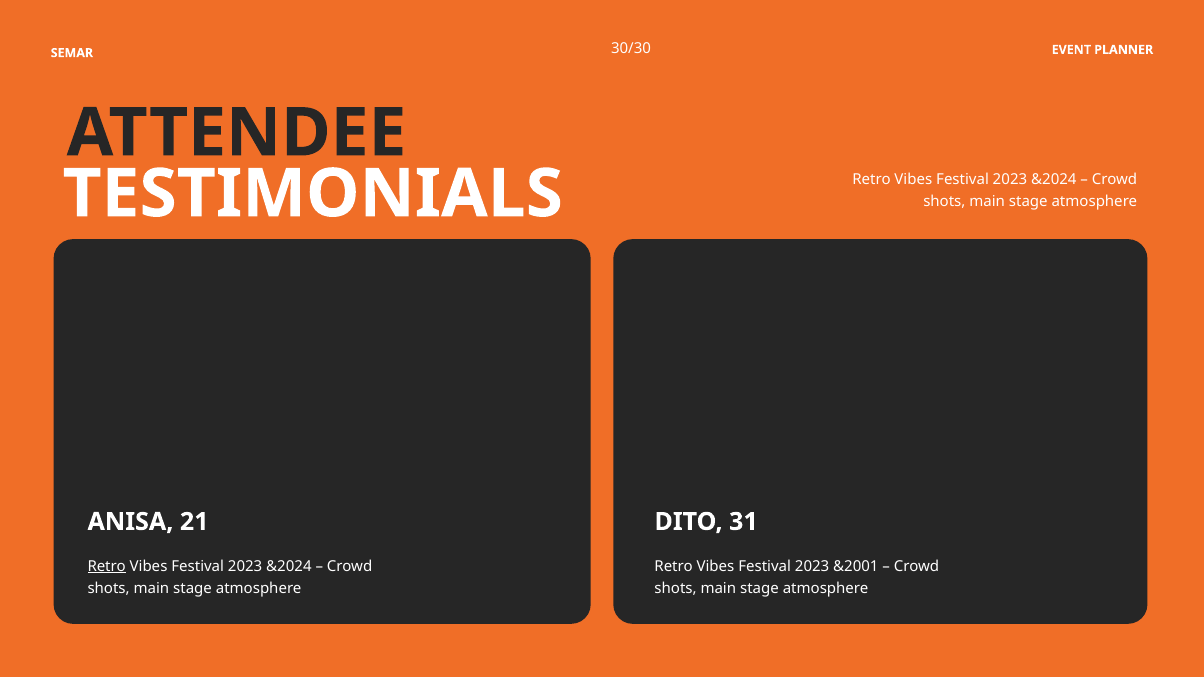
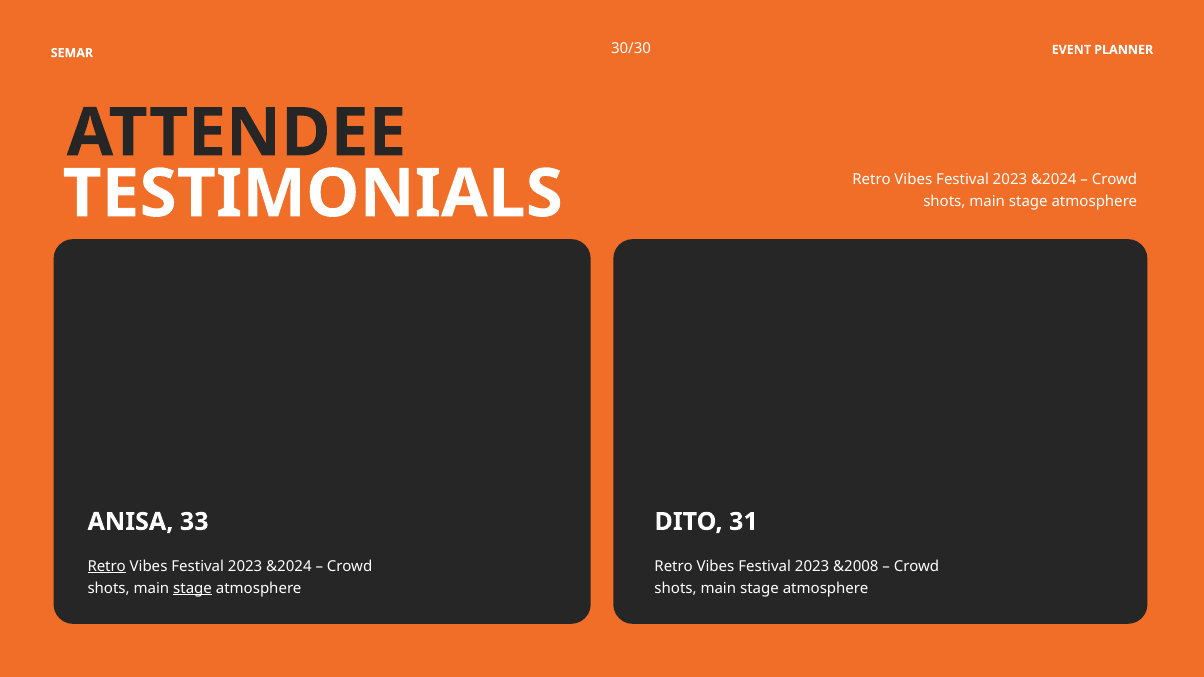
21: 21 -> 33 (194, 522)
&2001: &2001 -> &2008 (856, 567)
stage underline: none -> present (193, 588)
